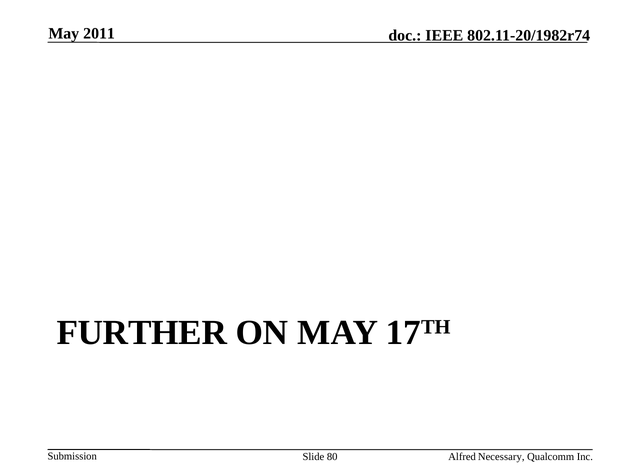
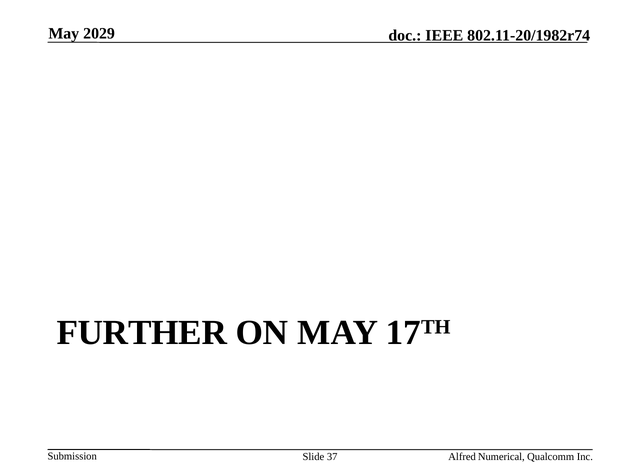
2011: 2011 -> 2029 (99, 34)
80: 80 -> 37 (332, 457)
Necessary: Necessary -> Numerical (501, 457)
